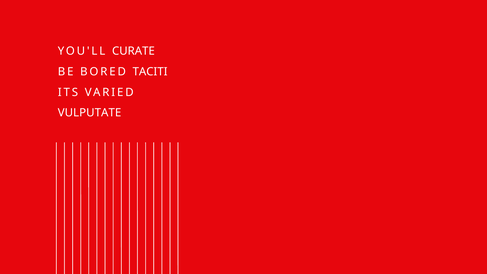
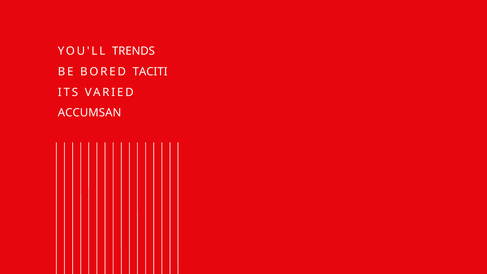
CURATE: CURATE -> TRENDS (133, 51)
VULPUTATE: VULPUTATE -> ACCUMSAN (90, 113)
